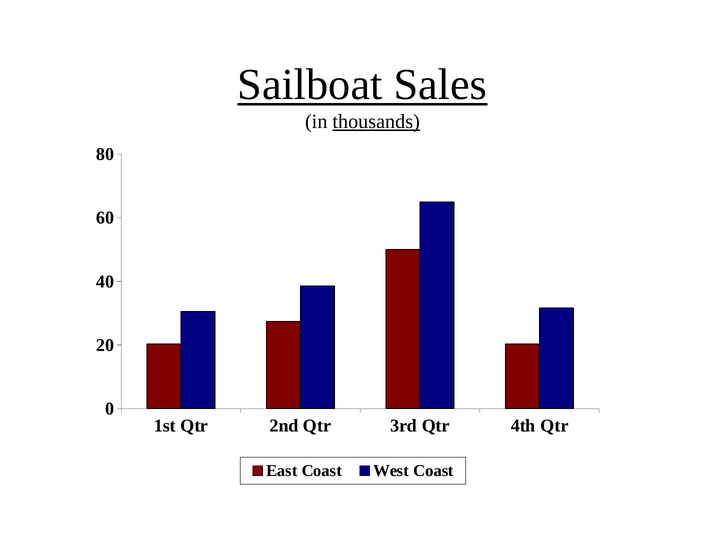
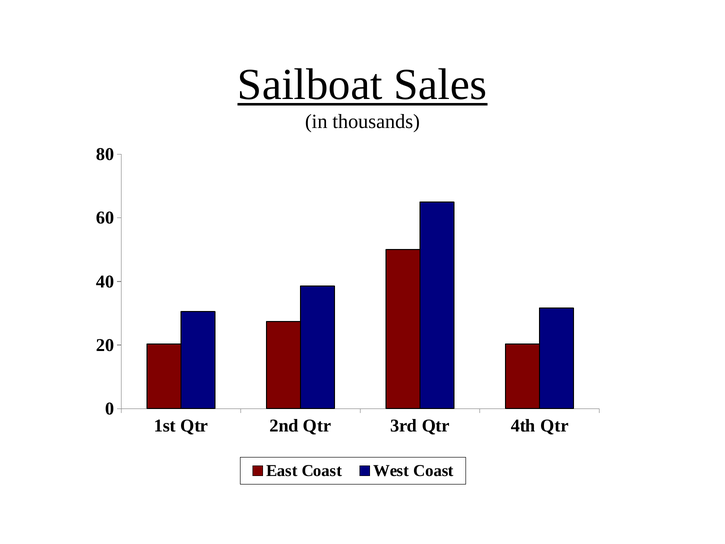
thousands underline: present -> none (376, 122)
